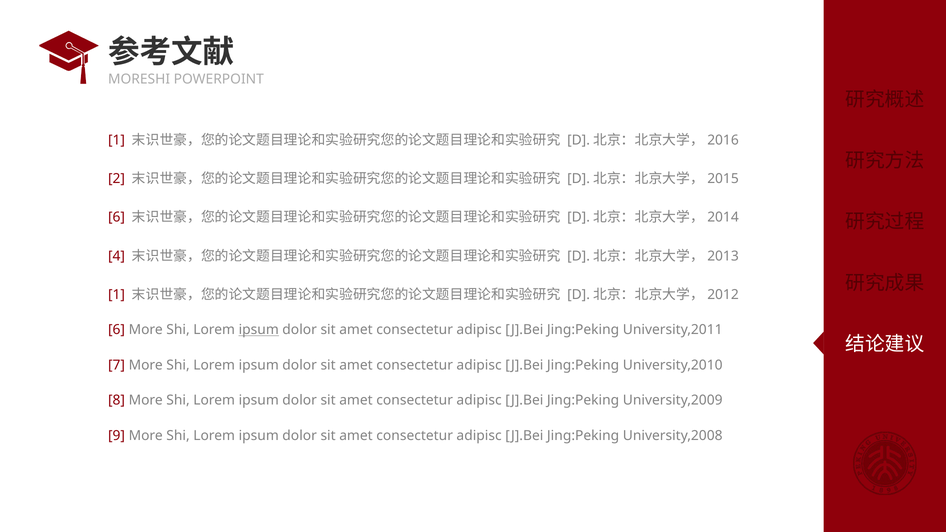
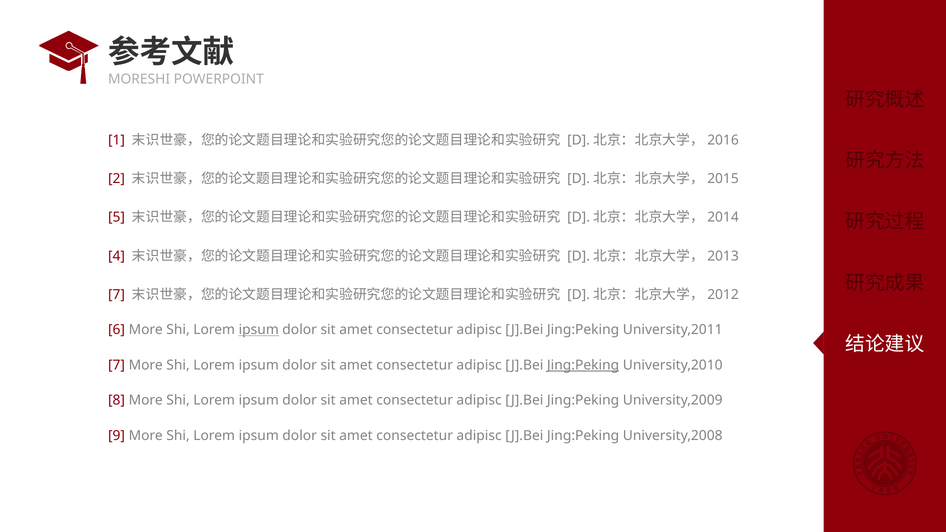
6: 6 -> 5 (117, 217)
1: 1 -> 7 (117, 295)
Jing:Peking underline: none -> present (583, 365)
